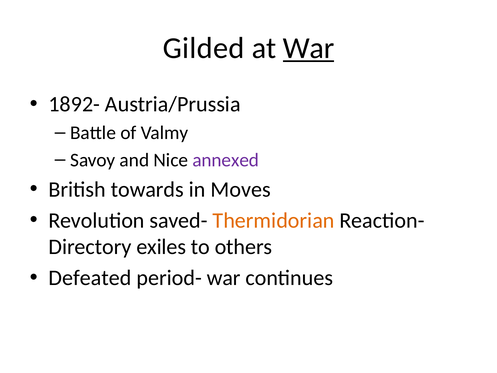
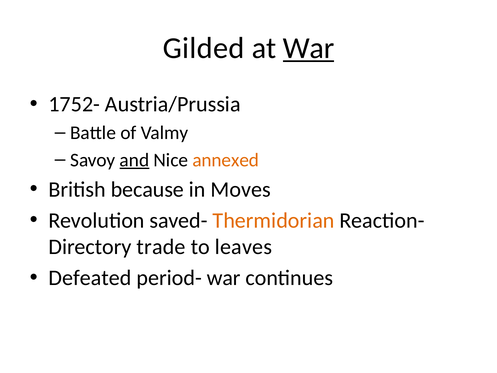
1892-: 1892- -> 1752- (74, 104)
and underline: none -> present (134, 160)
annexed colour: purple -> orange (226, 160)
towards: towards -> because (147, 189)
exiles: exiles -> trade (161, 247)
others: others -> leaves (243, 247)
